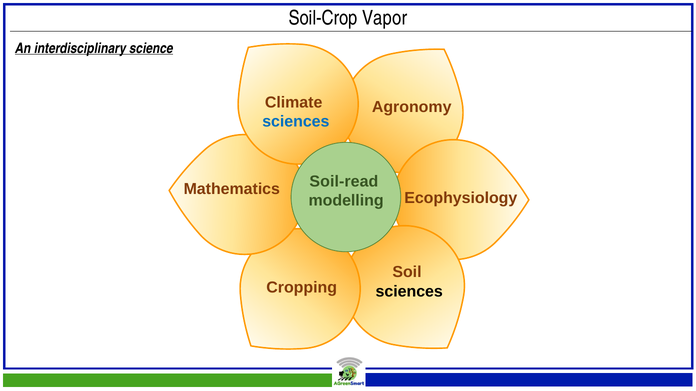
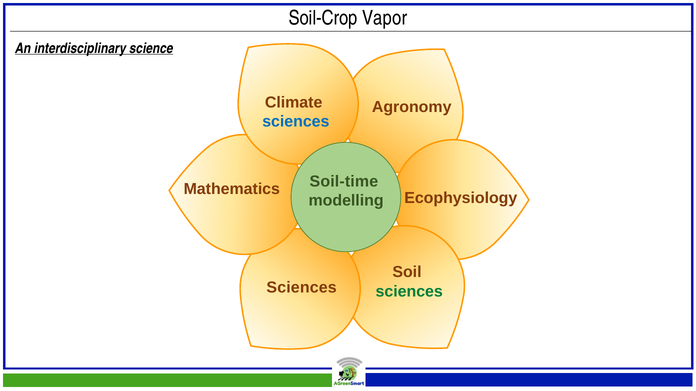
Soil-read: Soil-read -> Soil-time (344, 182)
Cropping: Cropping -> Sciences (302, 288)
sciences colour: black -> green (409, 292)
